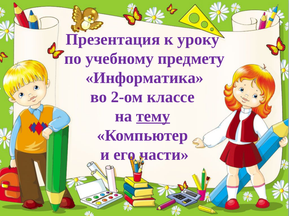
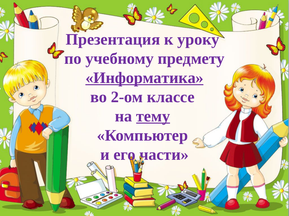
Информатика underline: none -> present (145, 78)
